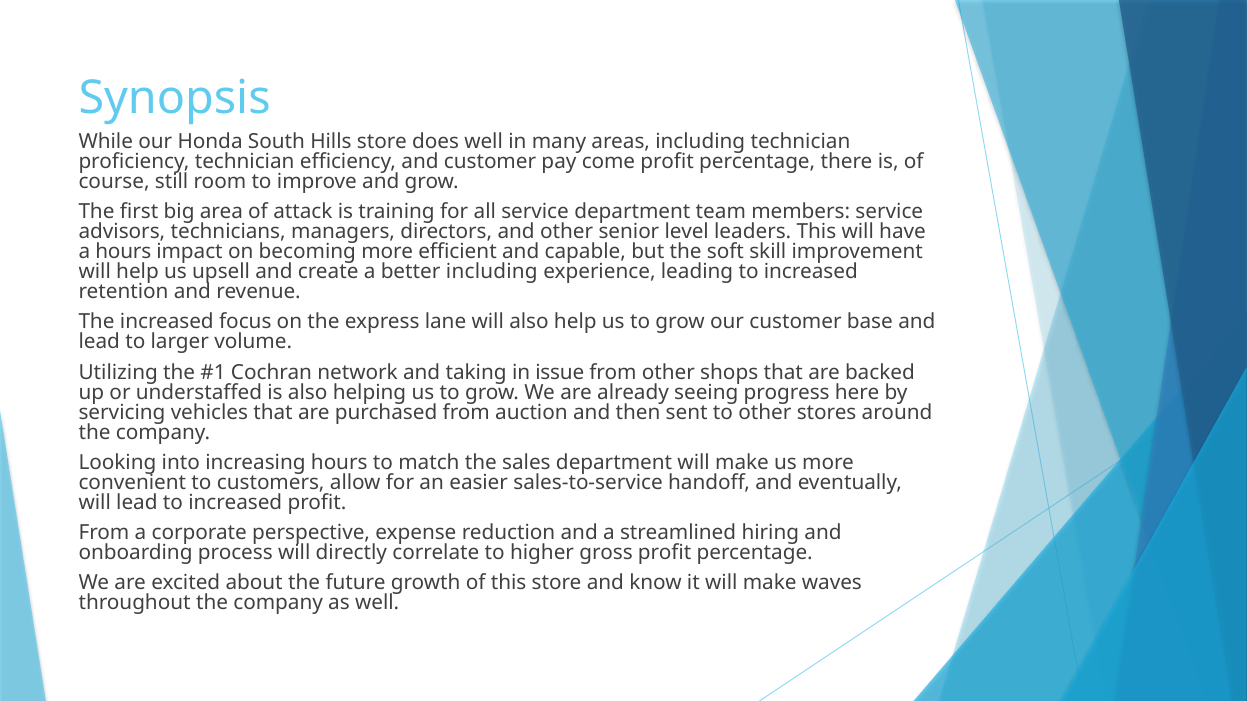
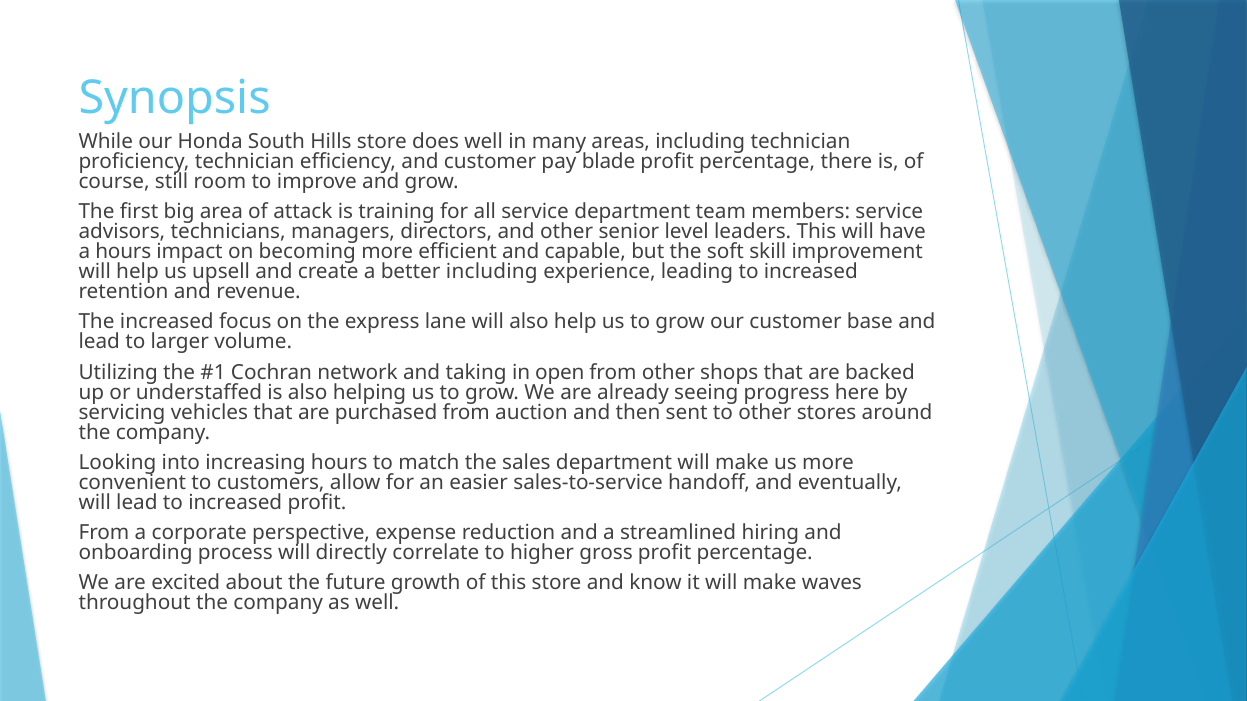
come: come -> blade (609, 162)
issue: issue -> open (560, 373)
